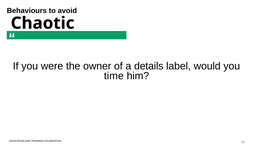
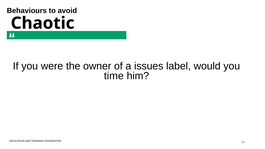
details: details -> issues (149, 66)
